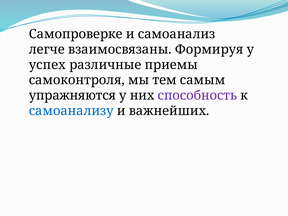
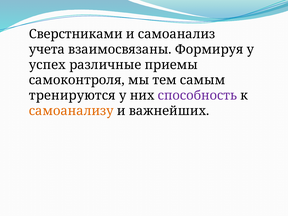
Самопроверке: Самопроверке -> Сверстниками (76, 34)
легче: легче -> учета (47, 49)
упражняются: упражняются -> тренируются (72, 96)
самоанализу colour: blue -> orange (71, 111)
